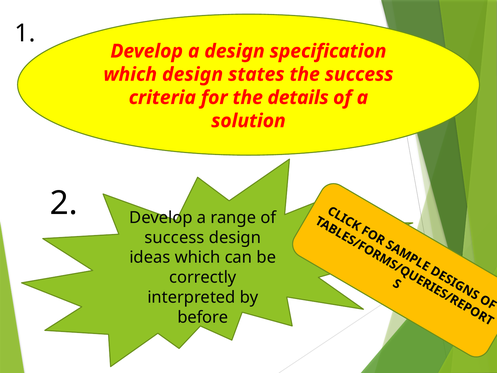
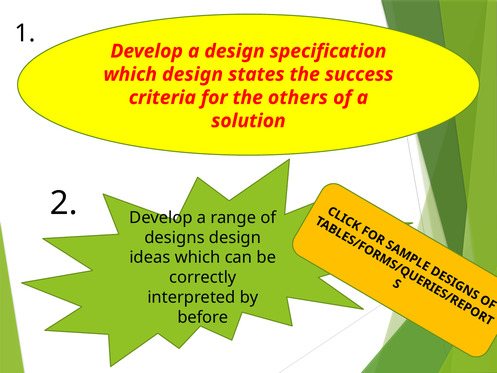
details: details -> others (298, 98)
success: success -> designs (174, 237)
